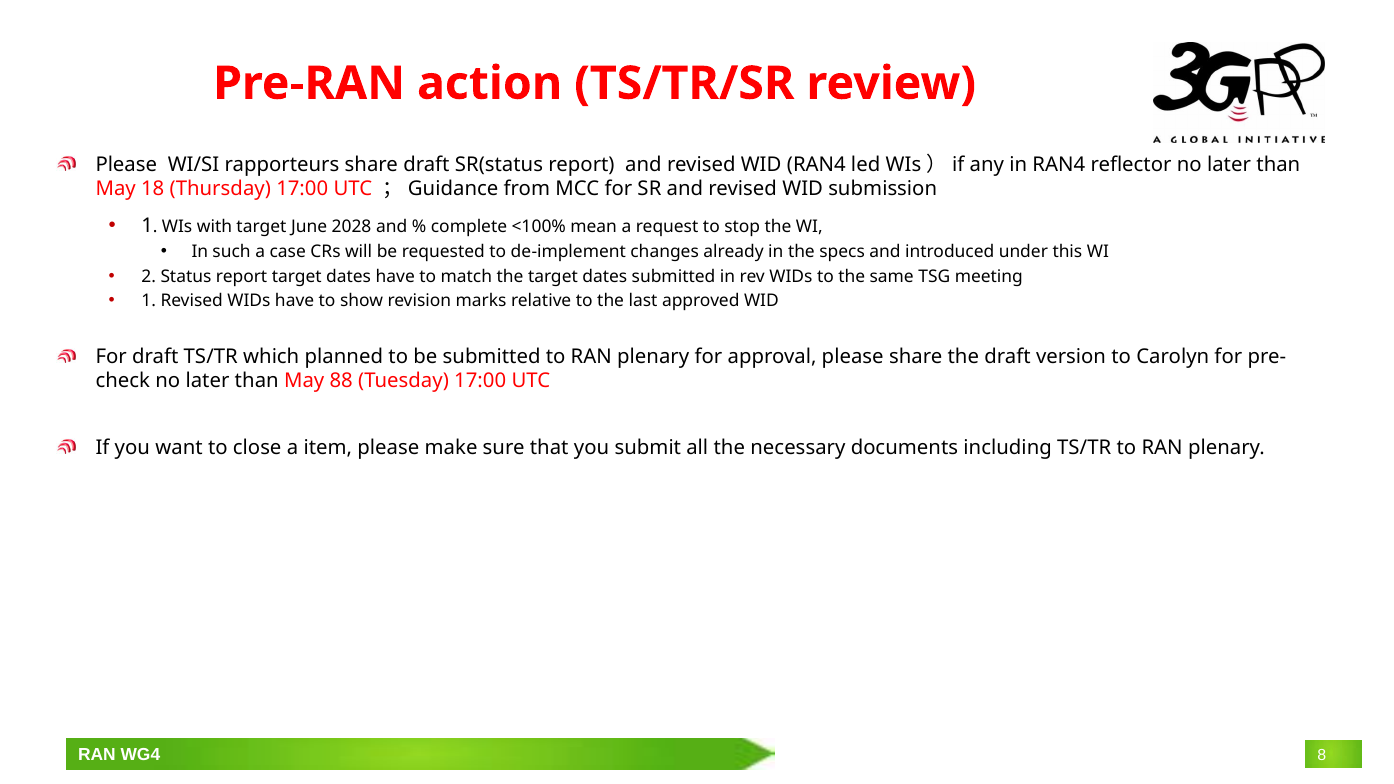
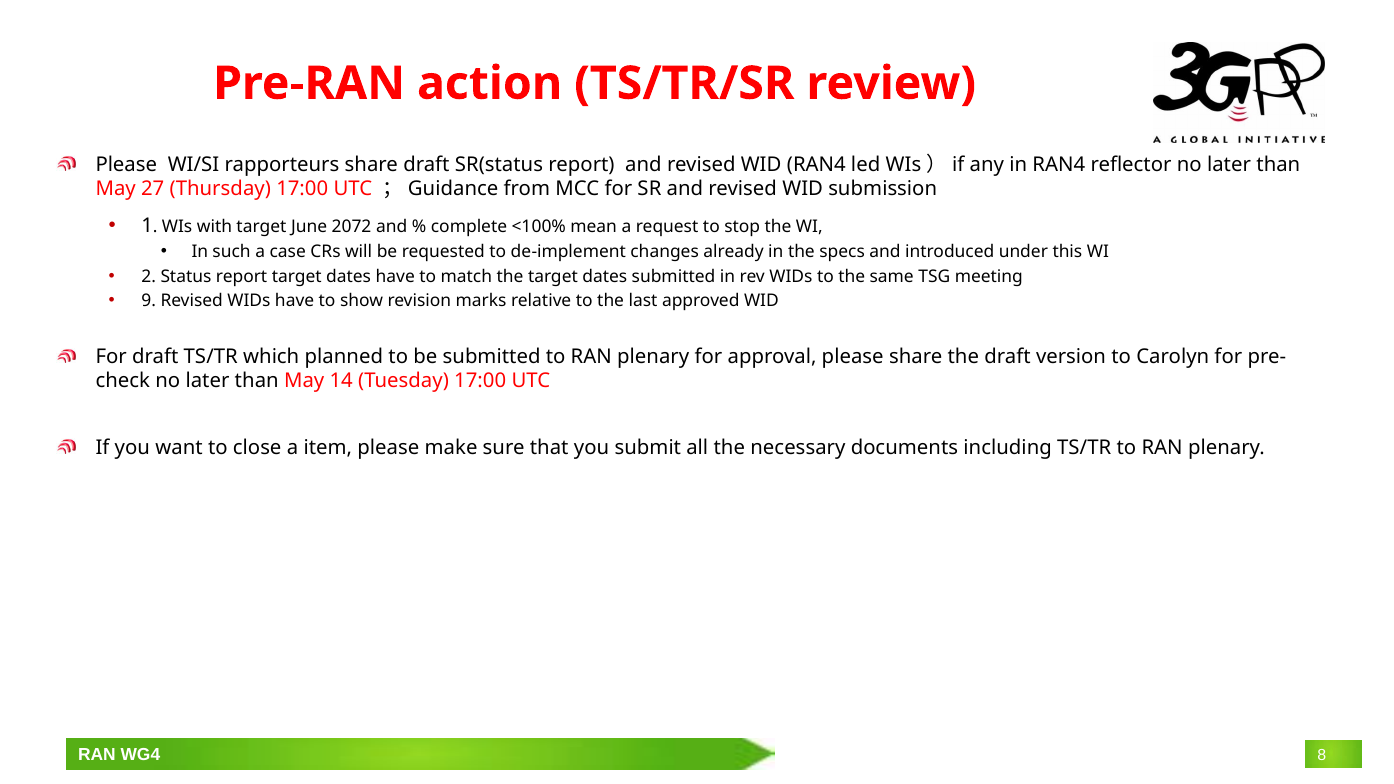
18: 18 -> 27 (153, 189)
2028: 2028 -> 2072 (352, 227)
1: 1 -> 9 (149, 301)
88: 88 -> 14 (341, 381)
